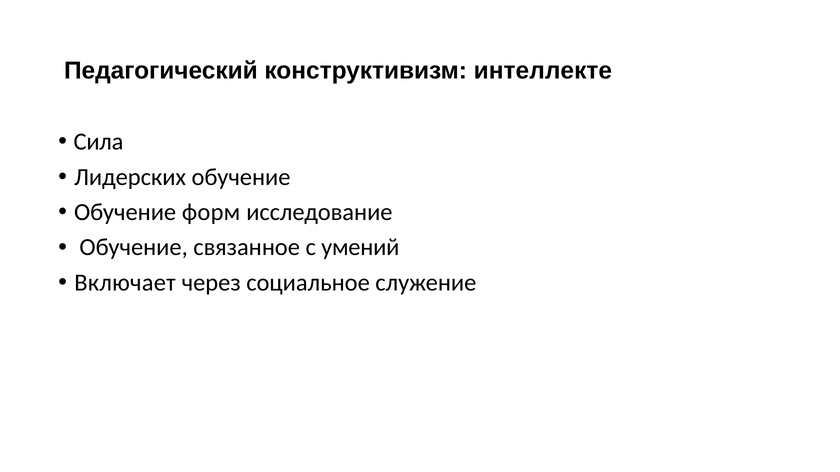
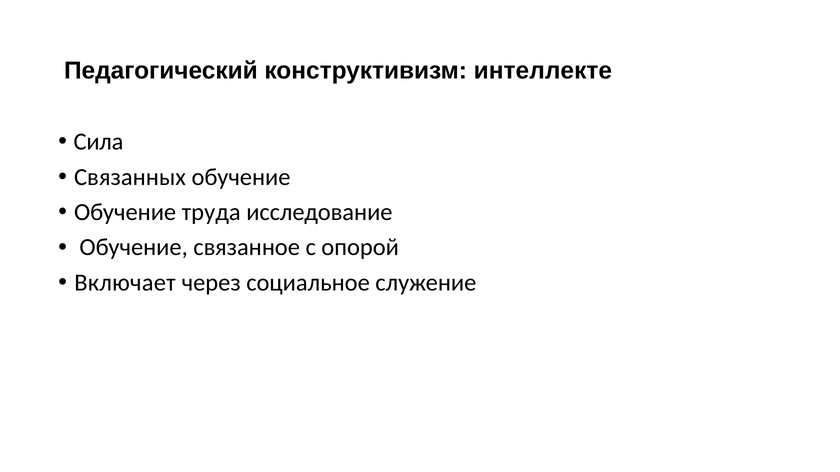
Лидерских: Лидерских -> Связанных (130, 177)
форм: форм -> труда (211, 212)
умений: умений -> опорой (360, 248)
